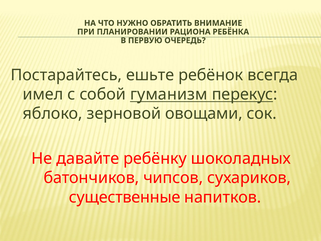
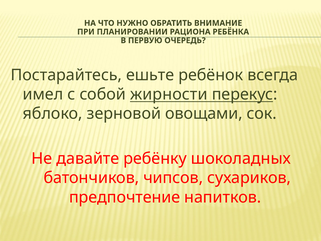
гуманизм: гуманизм -> жирности (169, 94)
существенные: существенные -> предпочтение (125, 197)
